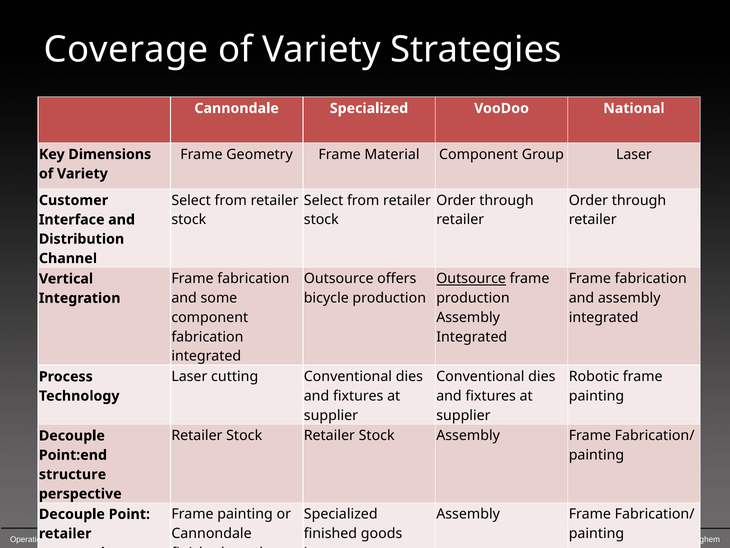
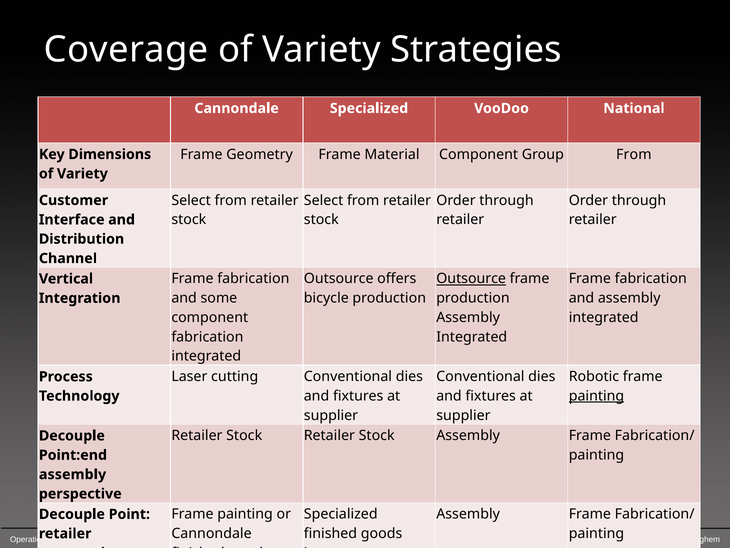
Group Laser: Laser -> From (634, 154)
painting underline: none -> present (596, 396)
structure: structure -> assembly (73, 474)
